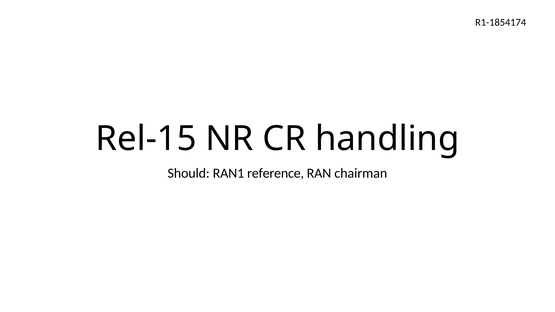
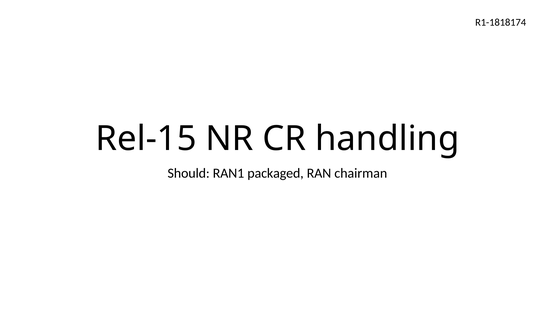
R1-1854174: R1-1854174 -> R1-1818174 (501, 22)
reference: reference -> packaged (276, 173)
